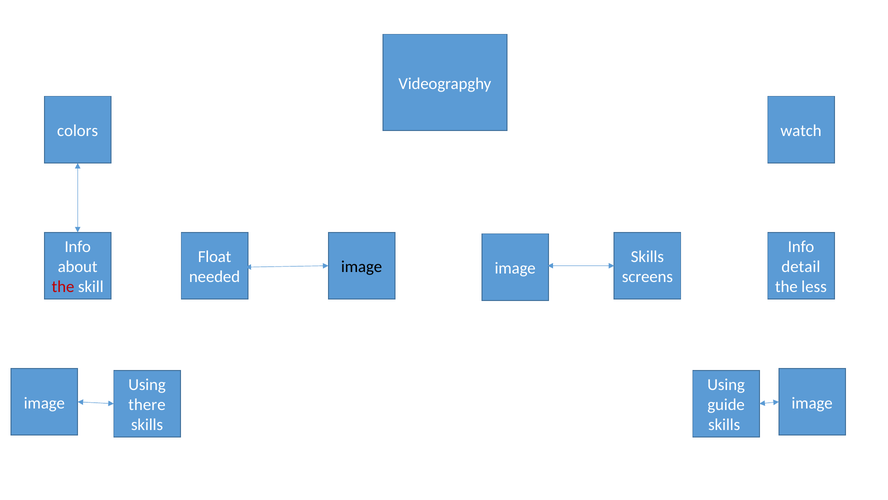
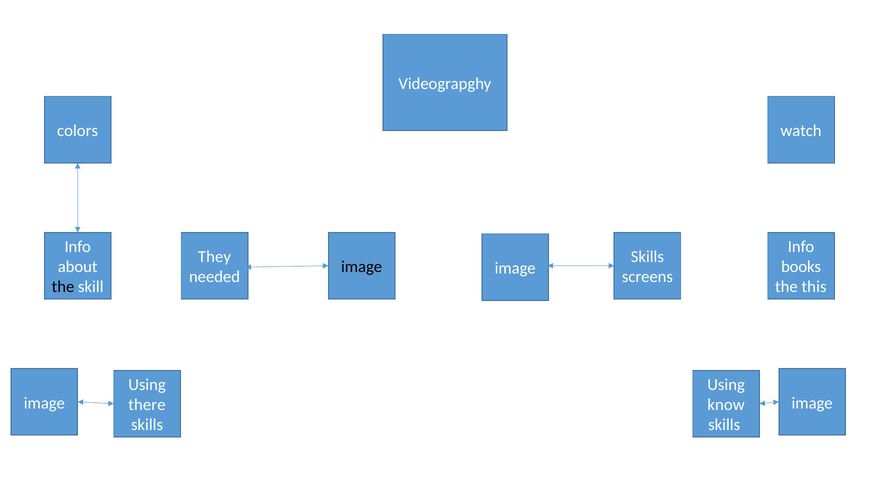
Float: Float -> They (214, 257)
detail: detail -> books (801, 267)
the colour: red -> black (63, 287)
less: less -> this (814, 287)
guide: guide -> know (726, 404)
